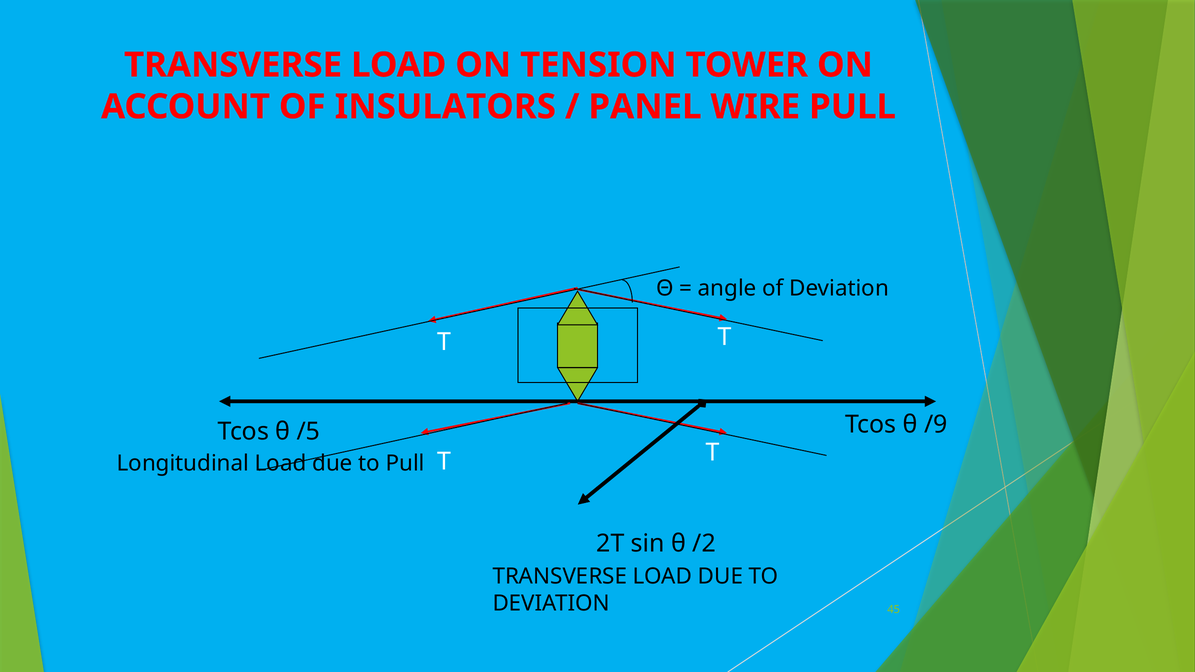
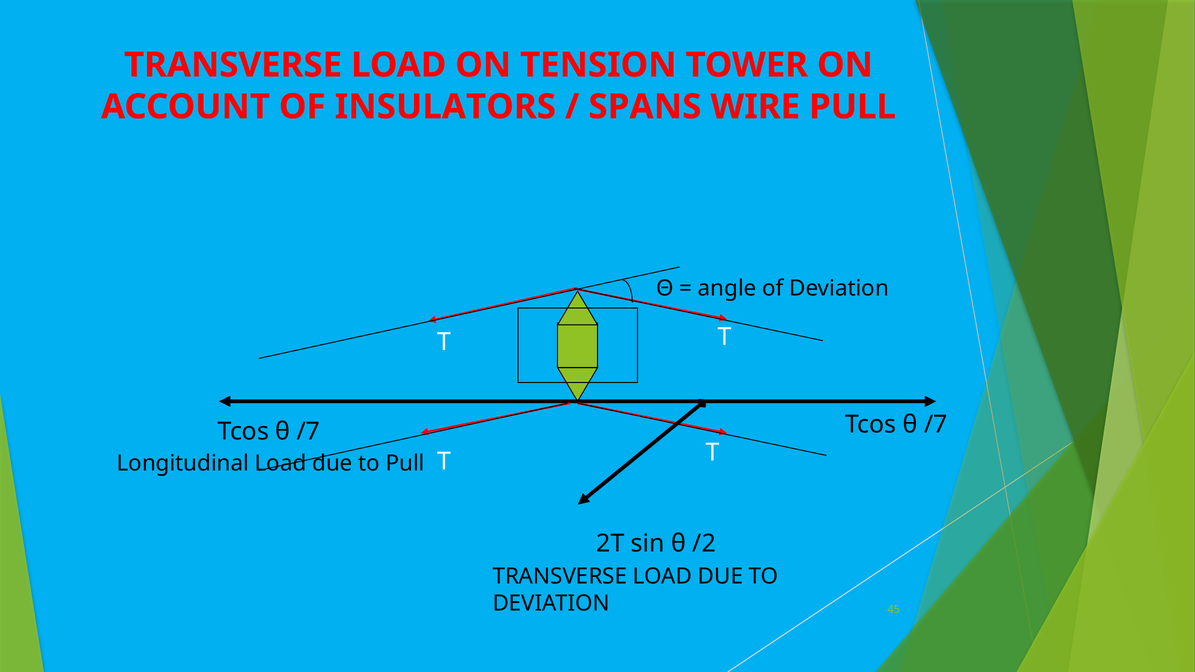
PANEL: PANEL -> SPANS (645, 107)
/9: /9 -> /7 (936, 424)
/5: /5 -> /7 (308, 432)
